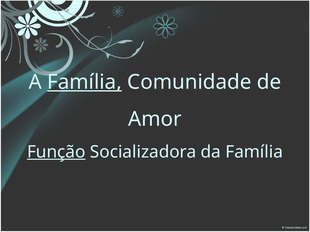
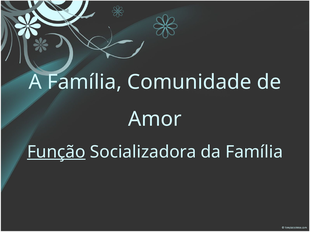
Família underline: present -> none (84, 82)
